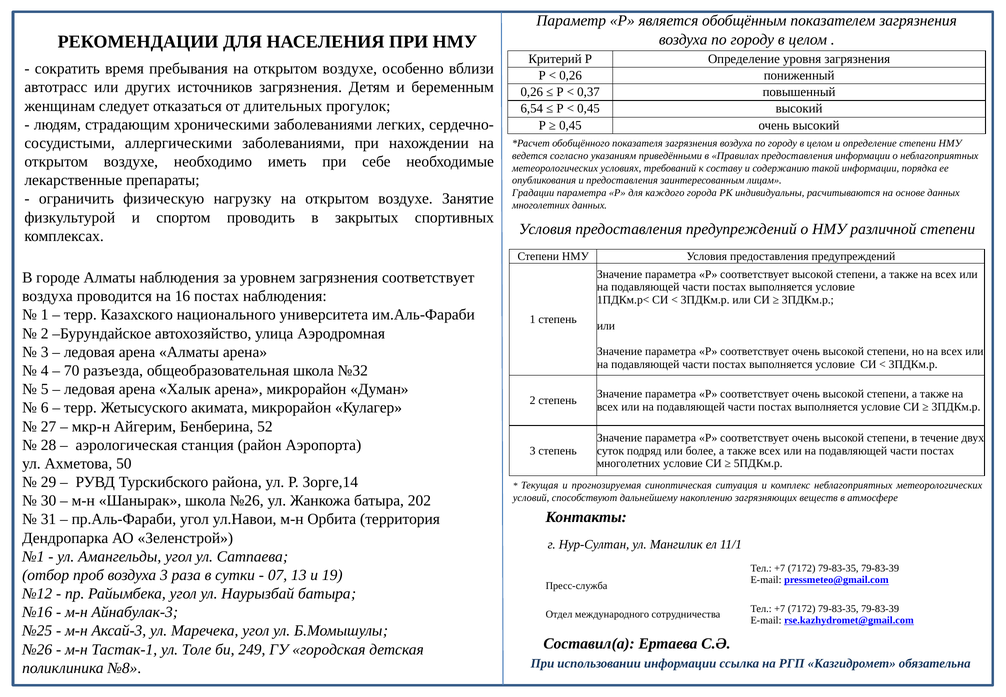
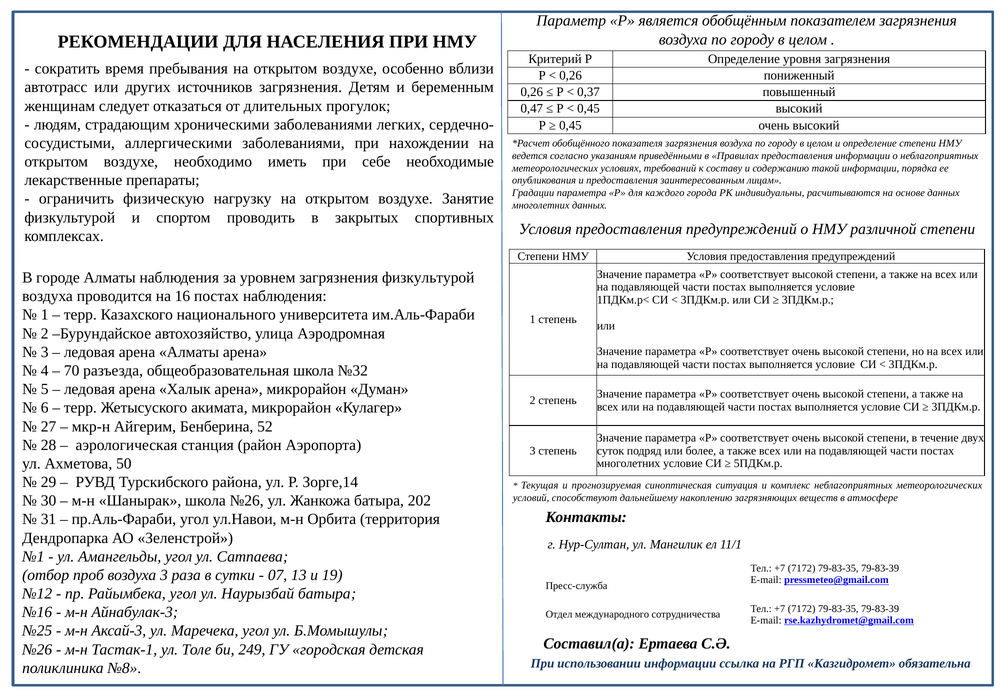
6,54: 6,54 -> 0,47 (532, 109)
загрязнения соответствует: соответствует -> физкультурой (428, 277)
